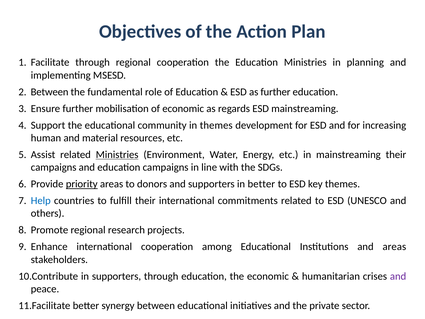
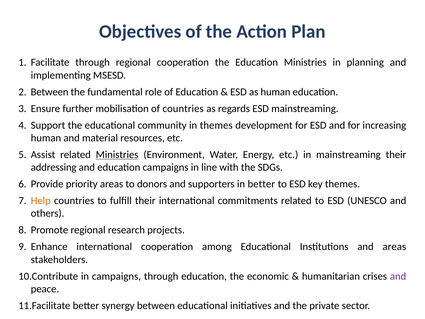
as further: further -> human (276, 92)
of economic: economic -> countries (183, 108)
campaigns: campaigns -> addressing (54, 167)
priority underline: present -> none (82, 184)
Help colour: blue -> orange (41, 201)
in supporters: supporters -> campaigns (116, 276)
